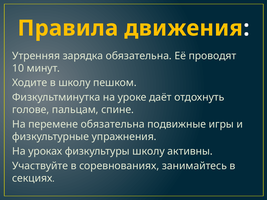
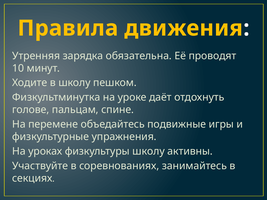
перемене обязательна: обязательна -> объедайтесь (113, 124)
